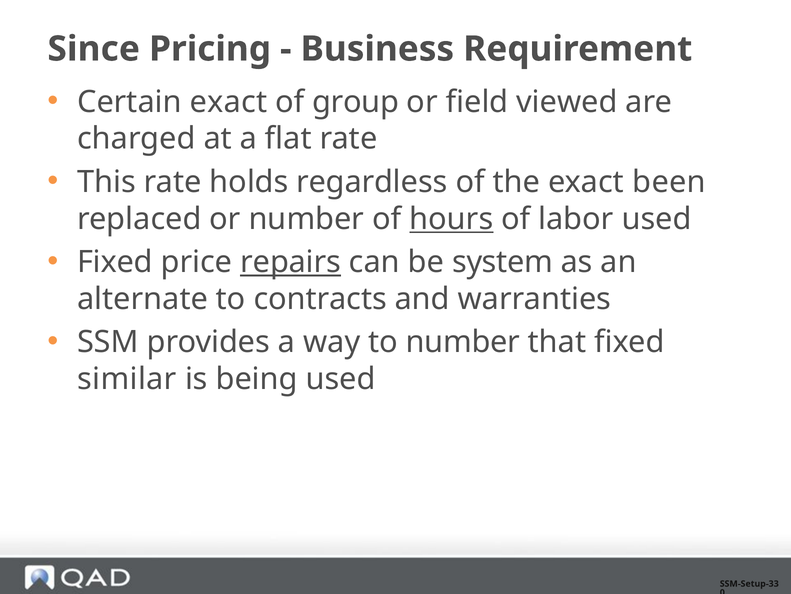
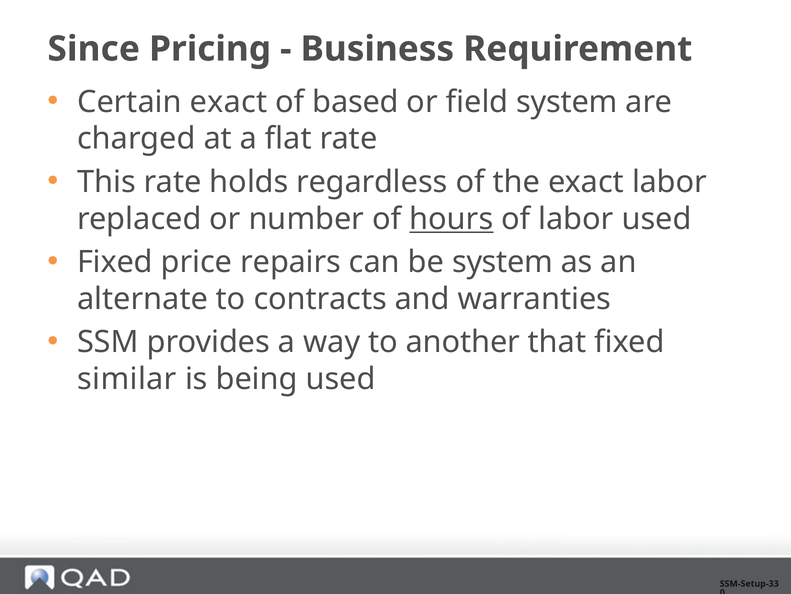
group: group -> based (356, 102)
field viewed: viewed -> system (567, 102)
exact been: been -> labor (669, 182)
repairs underline: present -> none (291, 262)
to number: number -> another (463, 342)
